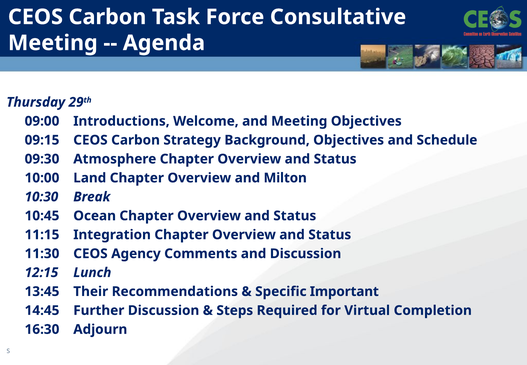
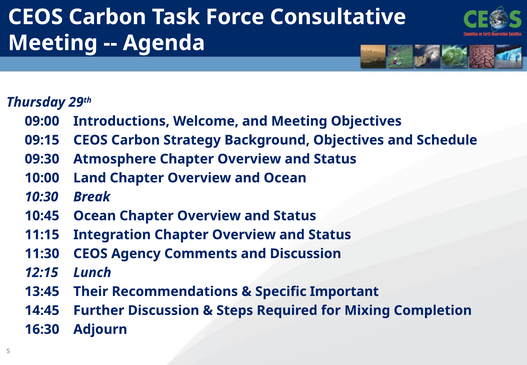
and Milton: Milton -> Ocean (285, 178)
Virtual: Virtual -> Mixing (367, 310)
